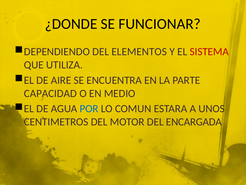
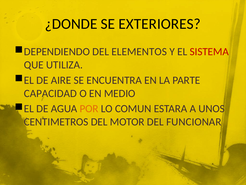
FUNCIONAR: FUNCIONAR -> EXTERIORES (160, 24)
POR colour: blue -> orange (89, 108)
ENCARGADA: ENCARGADA -> FUNCIONAR (194, 122)
